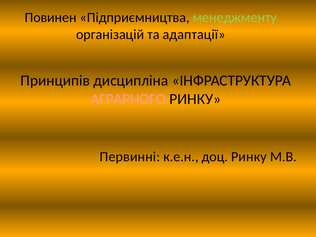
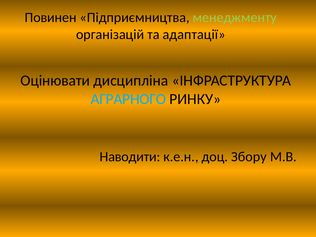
Принципів: Принципів -> Оцінювати (55, 81)
АГРАРНОГО colour: pink -> light blue (128, 99)
Первинні: Первинні -> Наводити (130, 157)
доц Ринку: Ринку -> Збору (249, 157)
